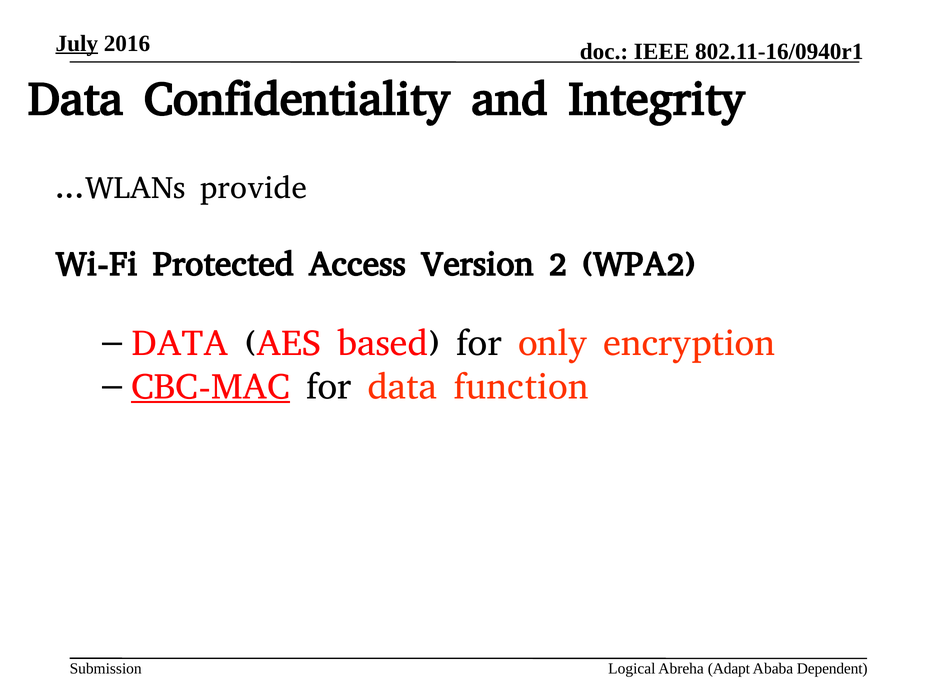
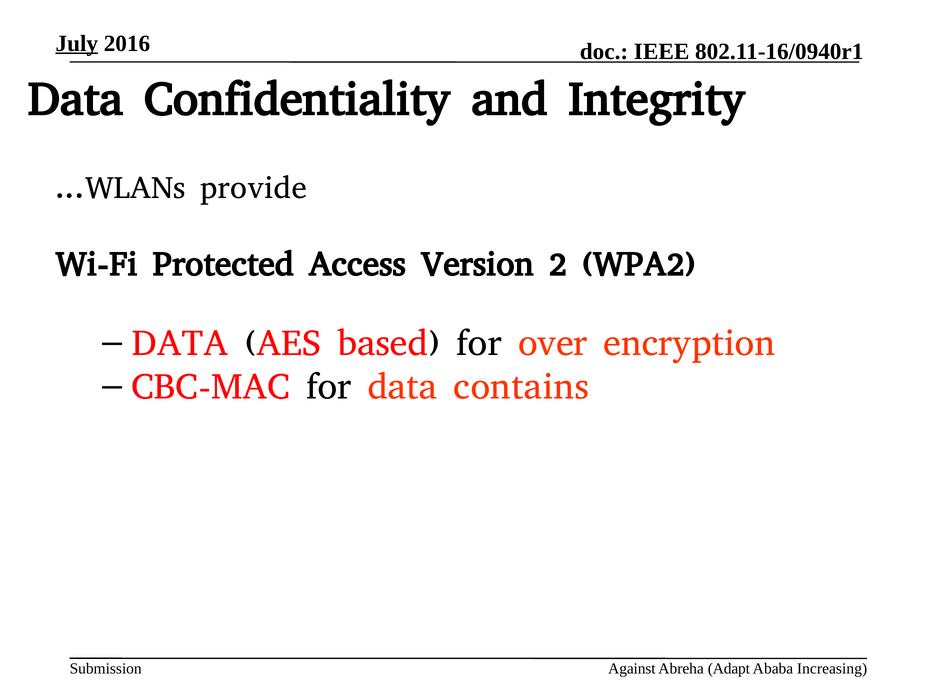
only: only -> over (553, 343)
CBC-MAC underline: present -> none (210, 386)
function: function -> contains (521, 386)
Logical: Logical -> Against (632, 668)
Dependent: Dependent -> Increasing (832, 668)
